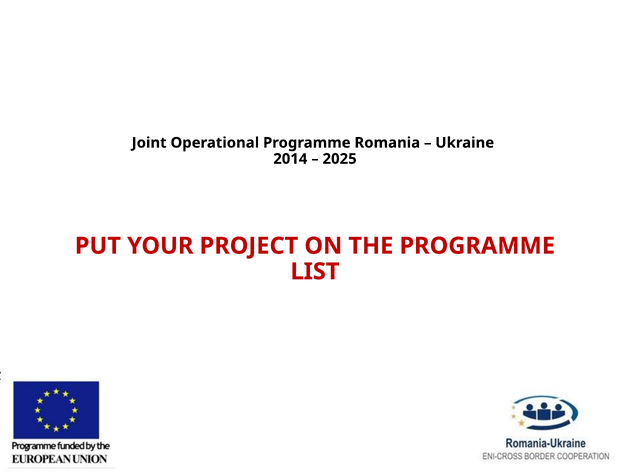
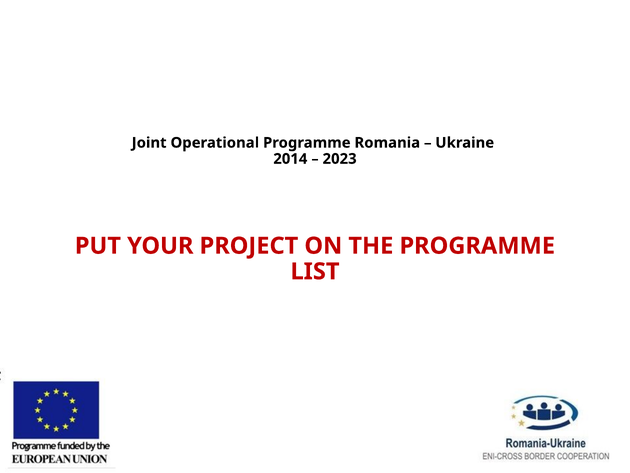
2025: 2025 -> 2023 (340, 159)
